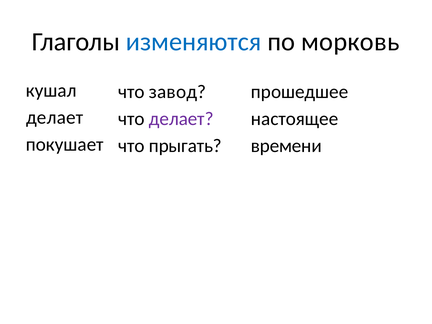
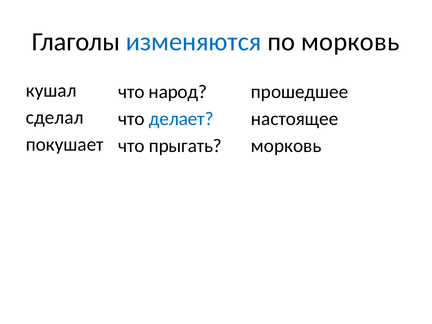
завод: завод -> народ (178, 92)
делает: делает -> сделал (55, 118)
делает colour: purple -> blue (181, 119)
времени: времени -> морковь (286, 146)
